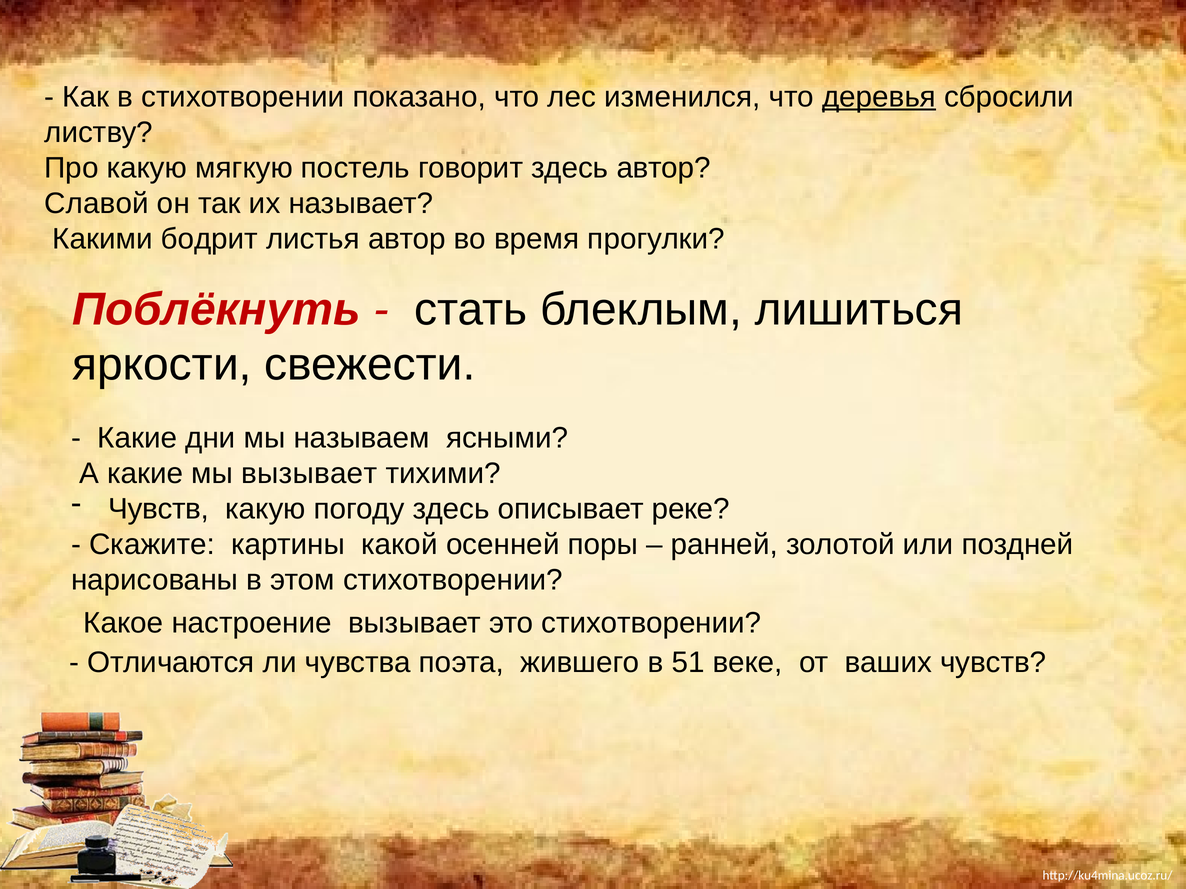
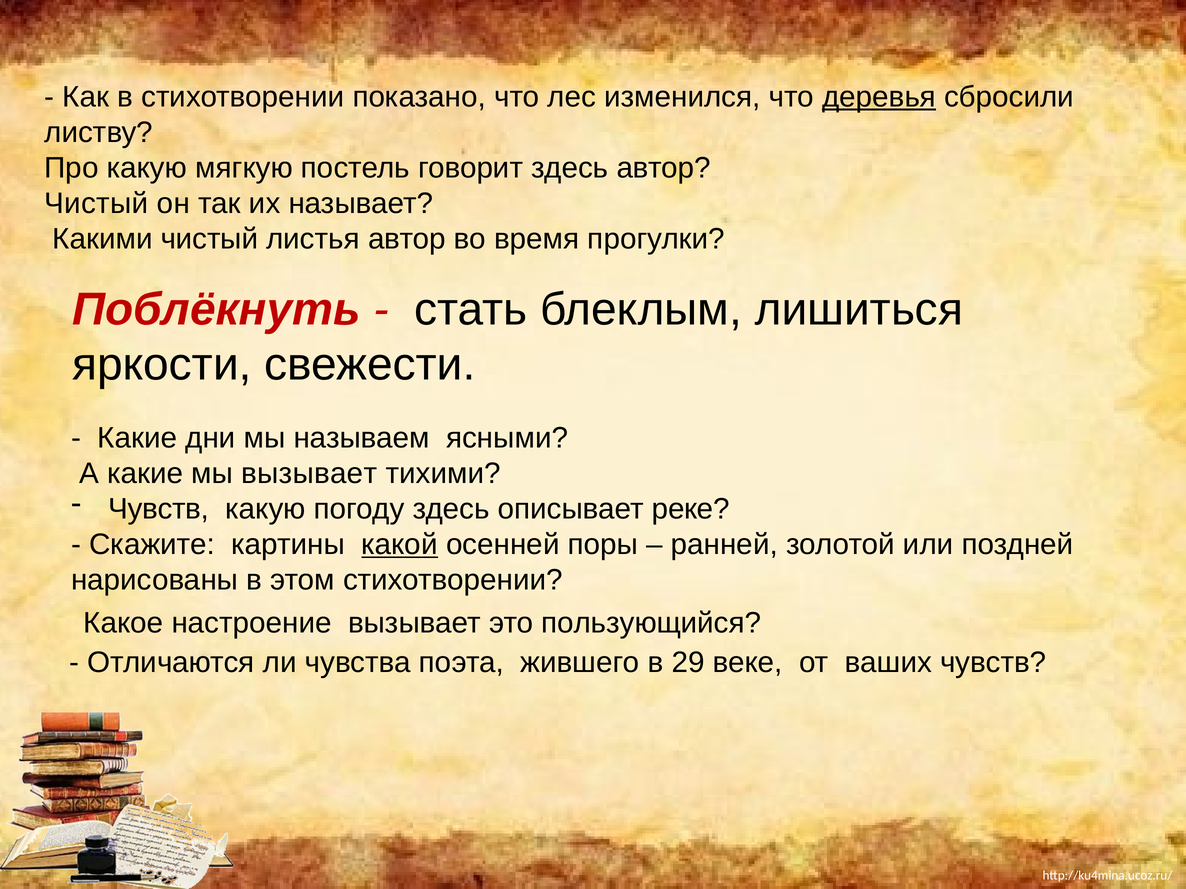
Славой: Славой -> Чистый (96, 204)
Какими бодрит: бодрит -> чистый (209, 239)
какой underline: none -> present (399, 545)
это стихотворении: стихотворении -> пользующийся (651, 623)
51: 51 -> 29 (688, 663)
